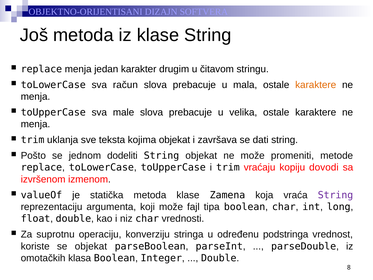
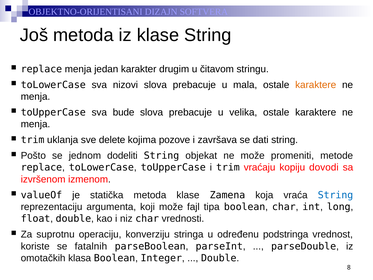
račun: račun -> nizovi (125, 85)
male: male -> bude (124, 112)
teksta: teksta -> delete (112, 140)
kojima objekat: objekat -> pozove (175, 140)
String colour: purple -> blue (336, 195)
se objekat: objekat -> fatalnih (91, 246)
